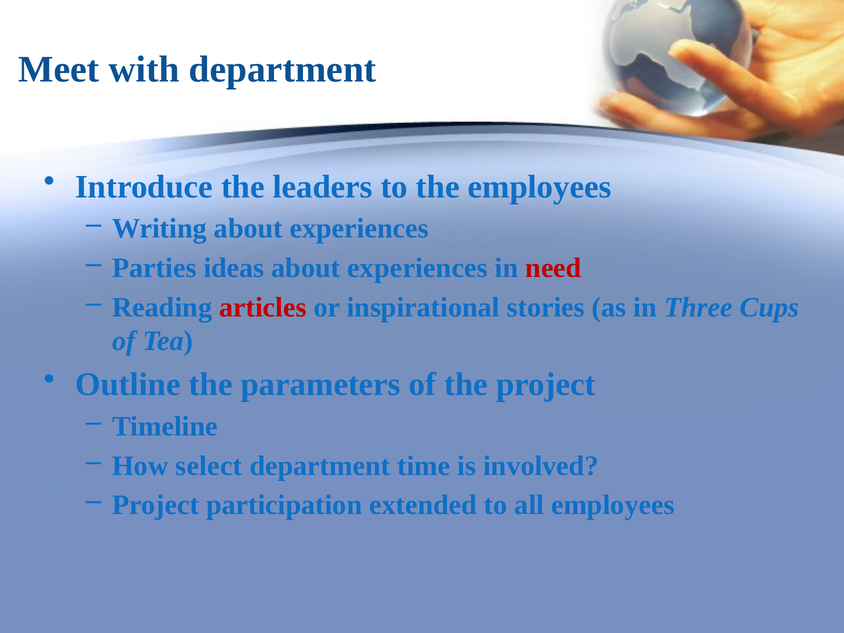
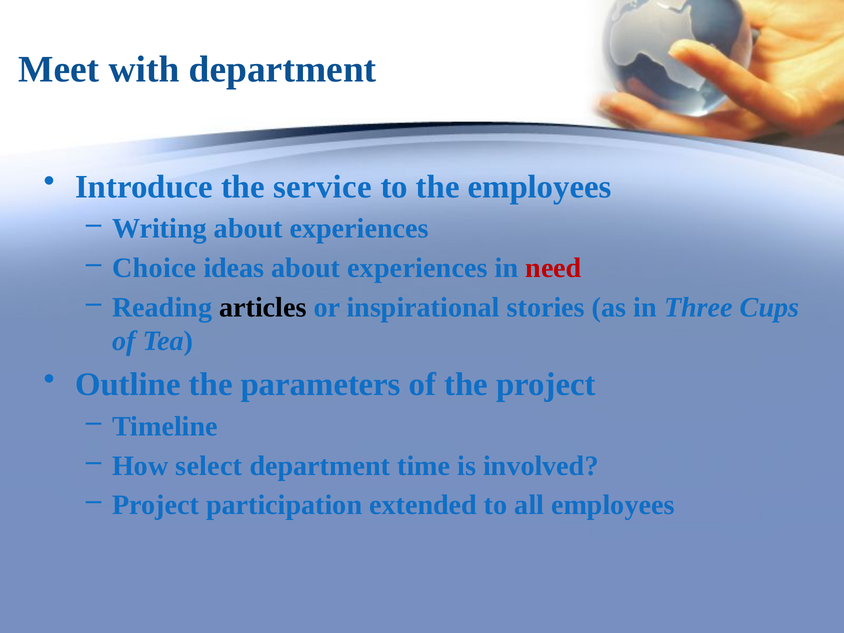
leaders: leaders -> service (322, 187)
Parties: Parties -> Choice (154, 268)
articles colour: red -> black (263, 307)
